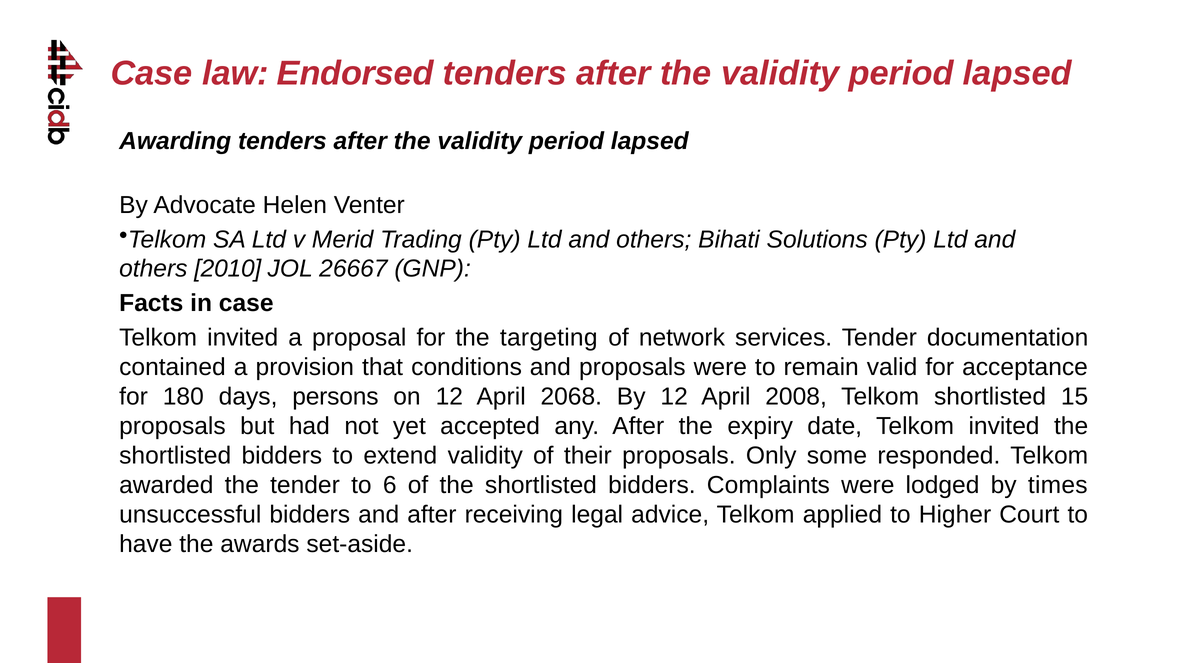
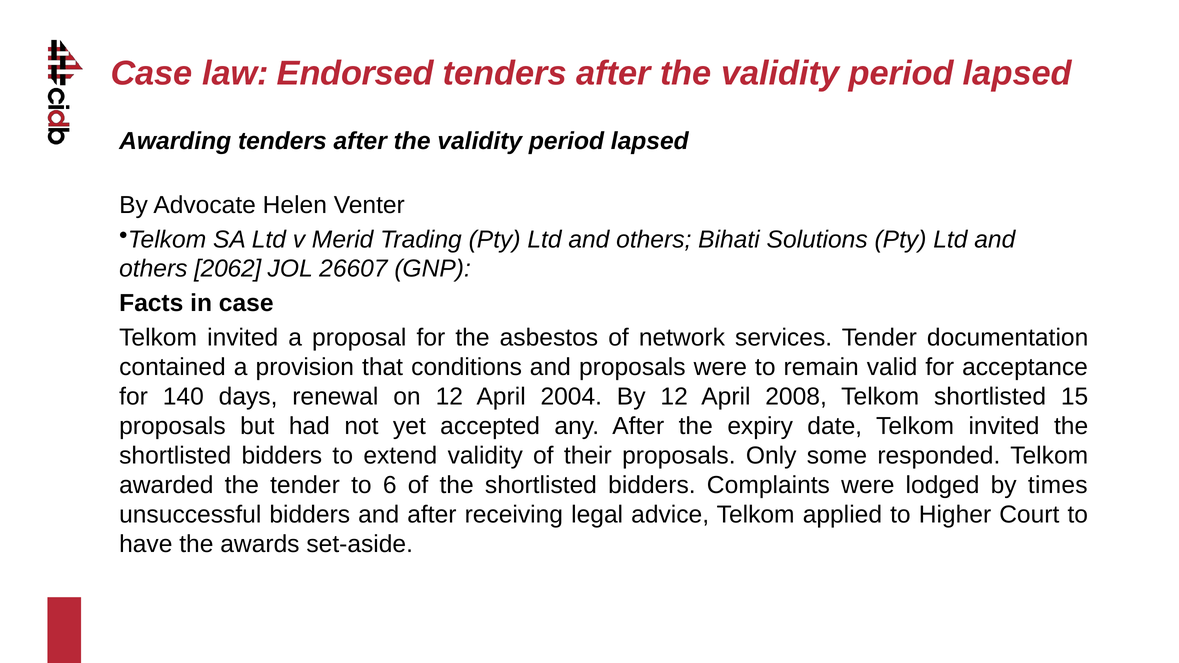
2010: 2010 -> 2062 (228, 269)
26667: 26667 -> 26607 (353, 269)
targeting: targeting -> asbestos (549, 338)
180: 180 -> 140 (183, 397)
persons: persons -> renewal (335, 397)
2068: 2068 -> 2004 (571, 397)
